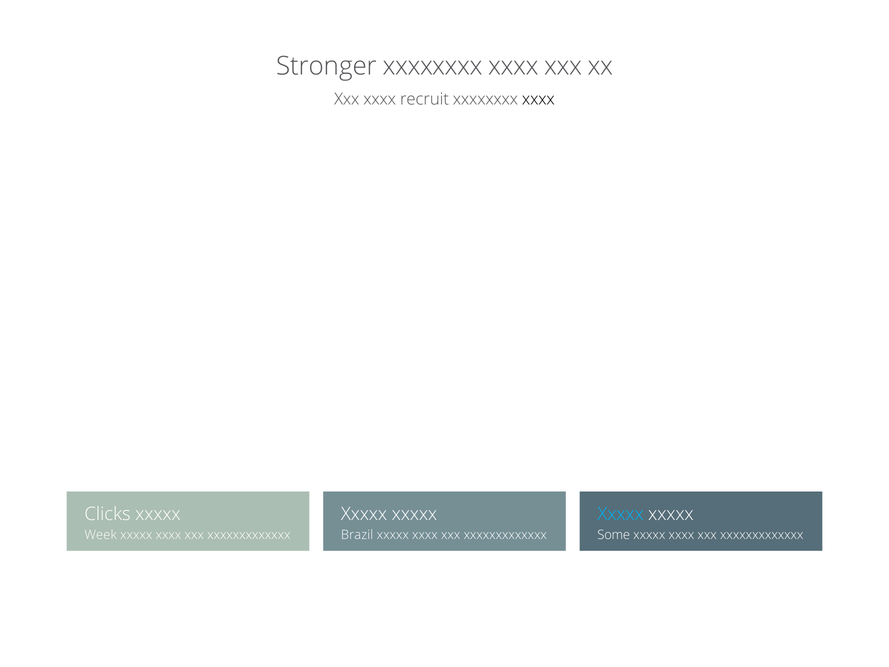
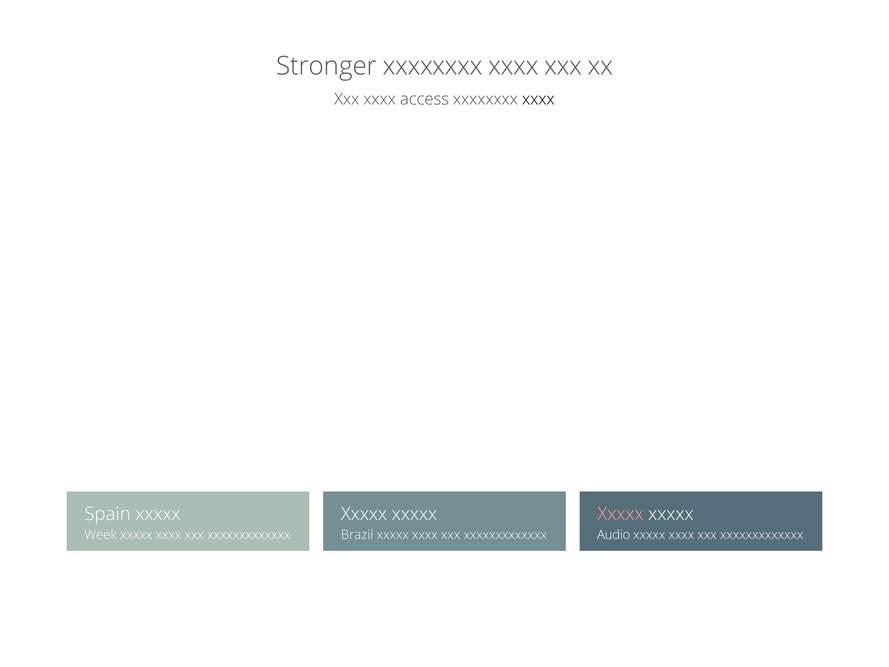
recruit: recruit -> access (425, 99)
Clicks: Clicks -> Spain (108, 514)
Xxxxx colour: light blue -> pink (621, 514)
Some: Some -> Audio (614, 535)
